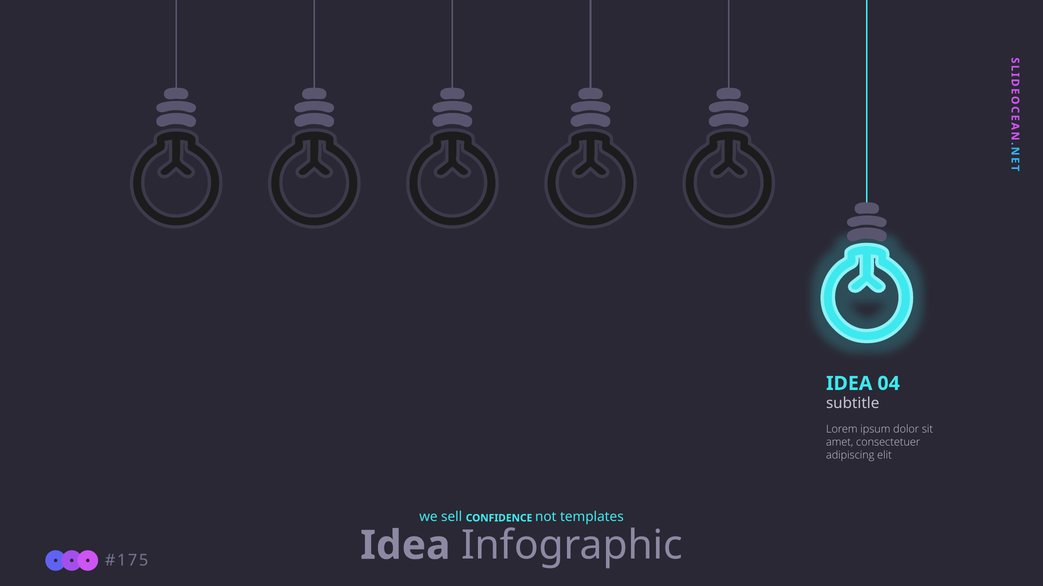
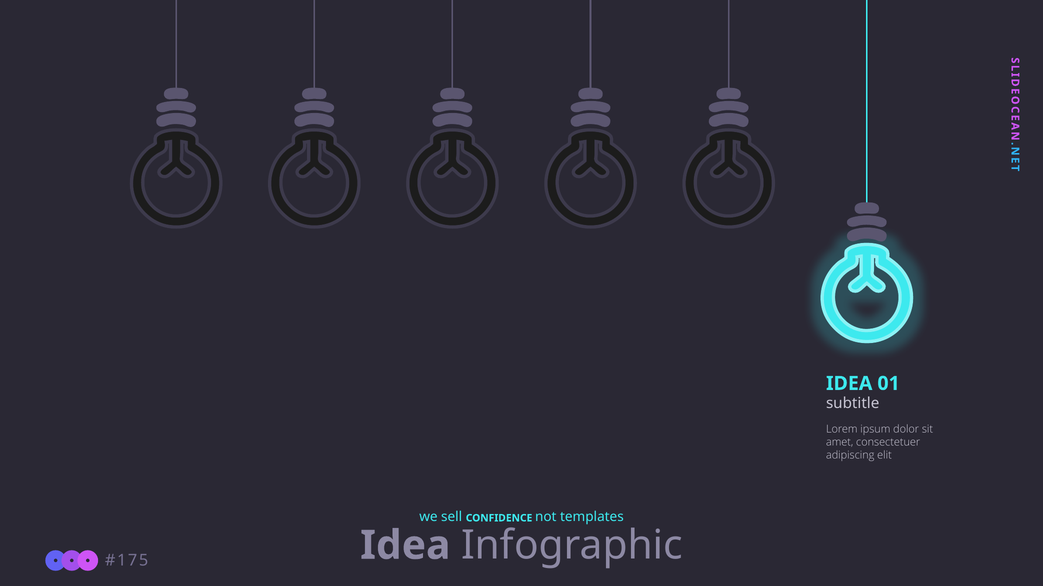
04: 04 -> 01 (889, 384)
